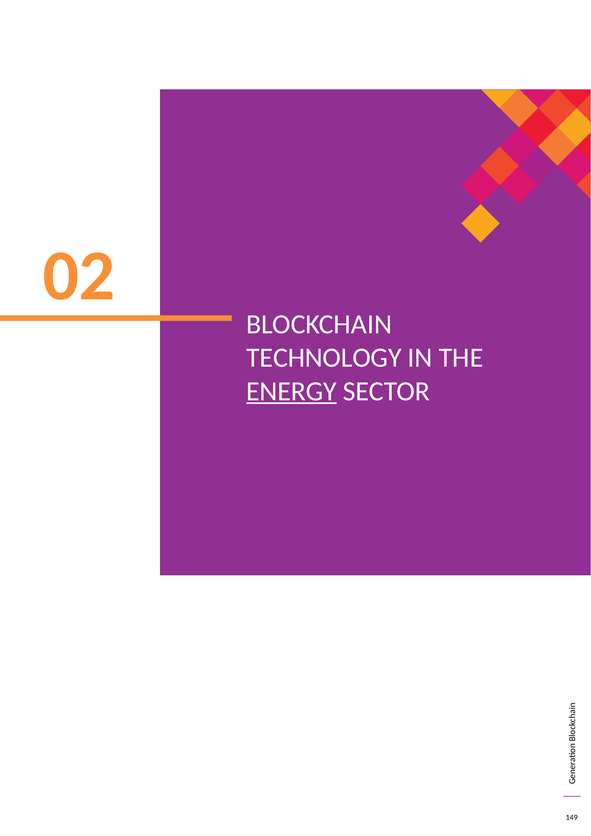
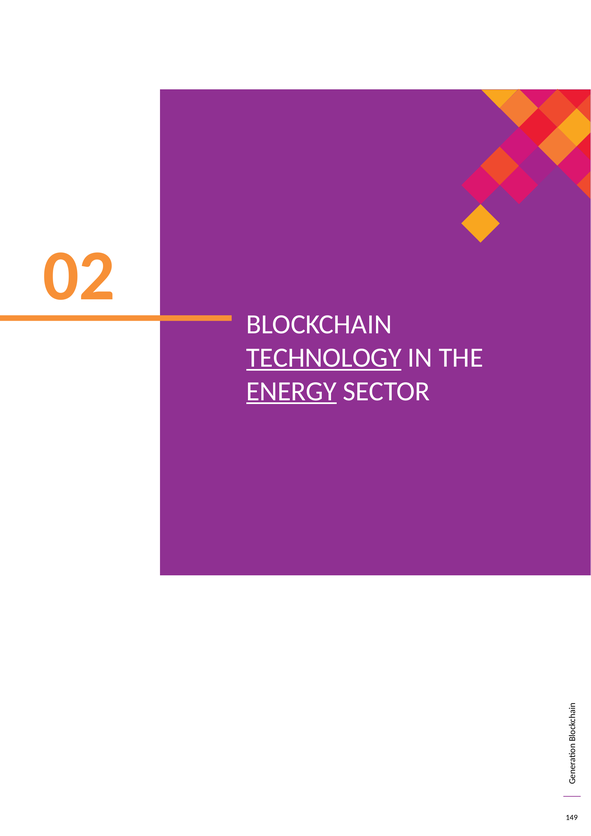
TECHNOLOGY underline: none -> present (324, 358)
